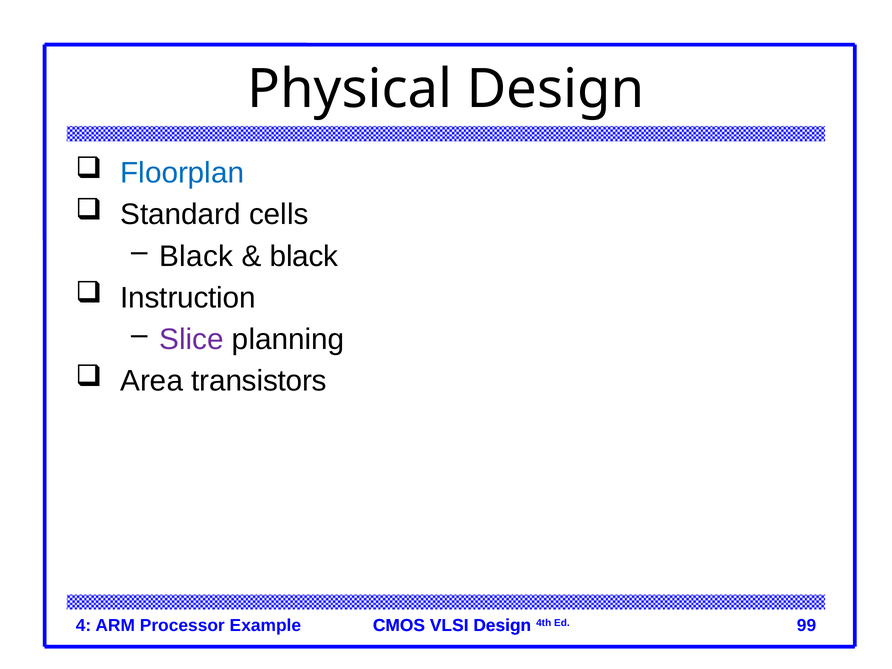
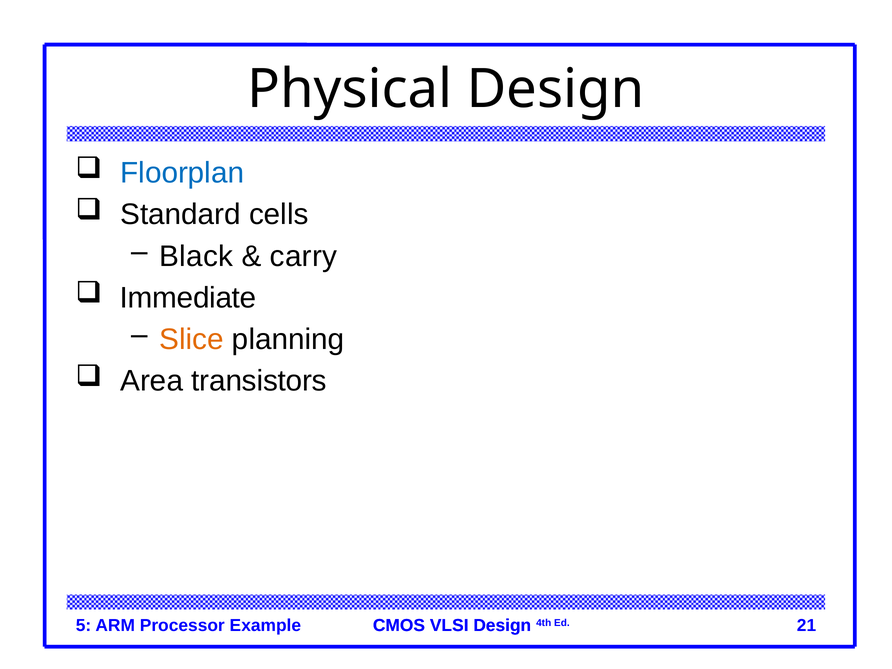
black: black -> carry (304, 256)
Instruction: Instruction -> Immediate (188, 298)
Slice colour: purple -> orange (192, 340)
4: 4 -> 5 (84, 626)
99: 99 -> 21 (807, 626)
